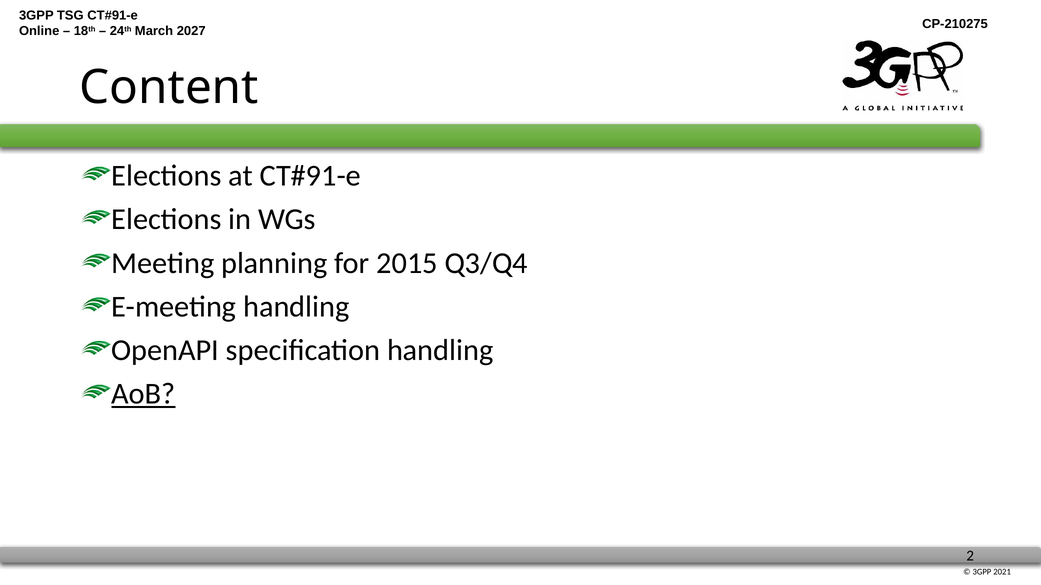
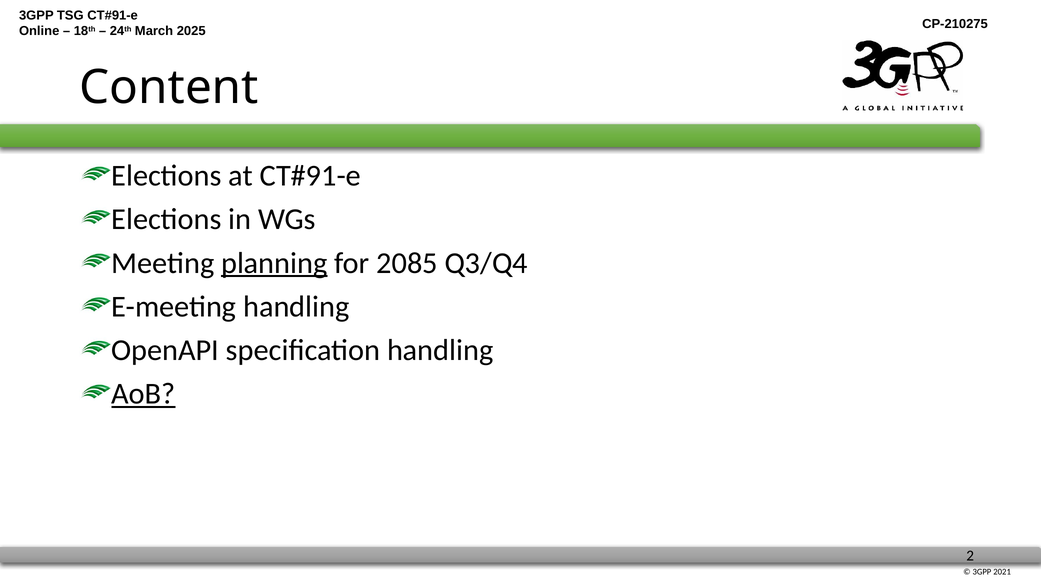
2027: 2027 -> 2025 (191, 31)
planning underline: none -> present (274, 263)
2015: 2015 -> 2085 (407, 263)
